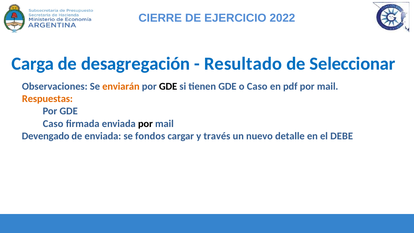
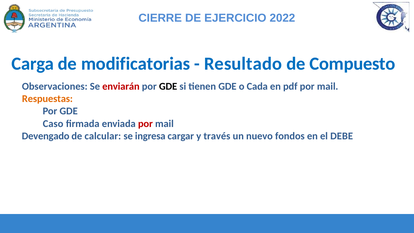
desagregación: desagregación -> modificatorias (136, 64)
Seleccionar: Seleccionar -> Compuesto (352, 64)
enviarán colour: orange -> red (121, 86)
o Caso: Caso -> Cada (257, 86)
por colour: black -> red (145, 124)
de enviada: enviada -> calcular (103, 136)
fondos: fondos -> ingresa (150, 136)
detalle: detalle -> fondos (290, 136)
